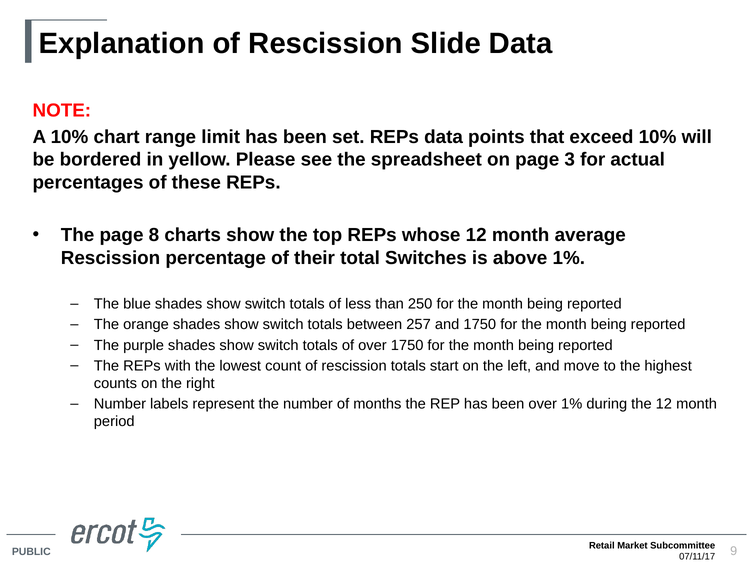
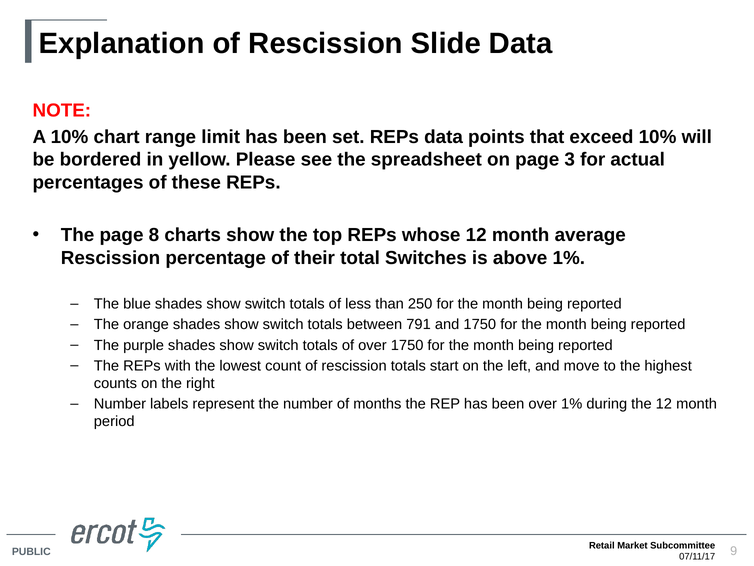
257: 257 -> 791 (419, 324)
